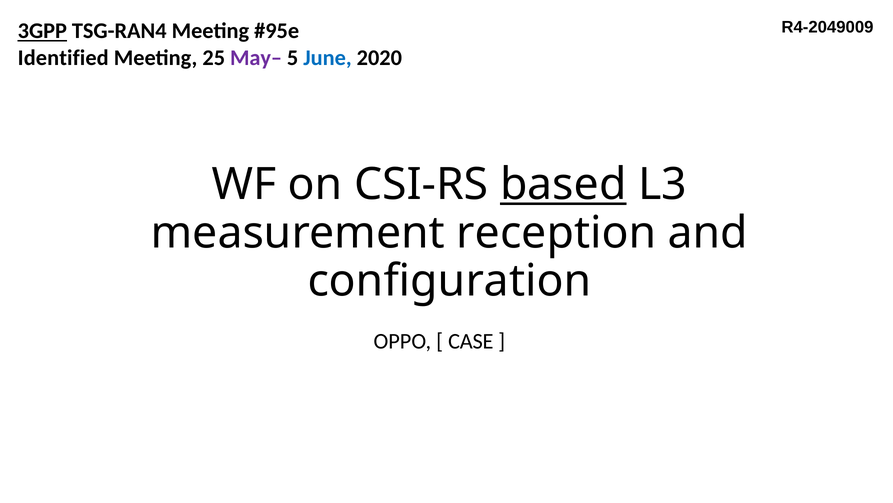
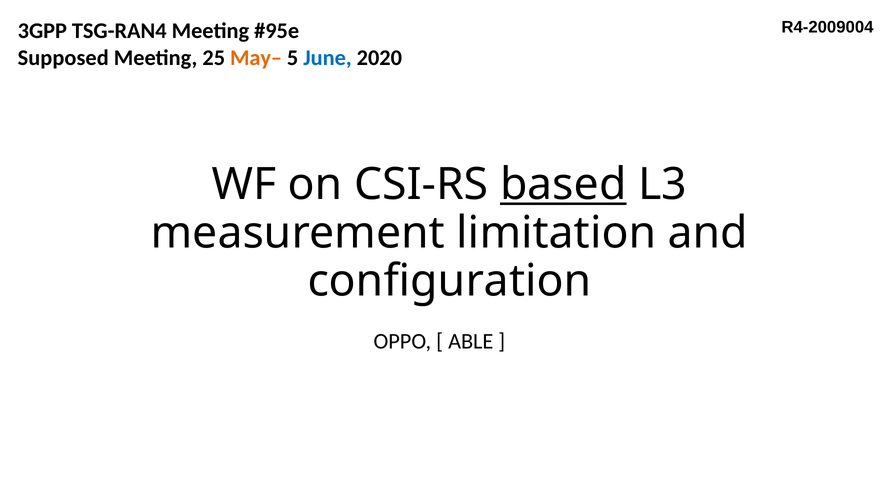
R4-2049009: R4-2049009 -> R4-2009004 (827, 27)
3GPP underline: present -> none (42, 31)
Identified: Identified -> Supposed (63, 58)
May– colour: purple -> orange (256, 58)
reception: reception -> limitation (556, 233)
CASE: CASE -> ABLE (471, 341)
